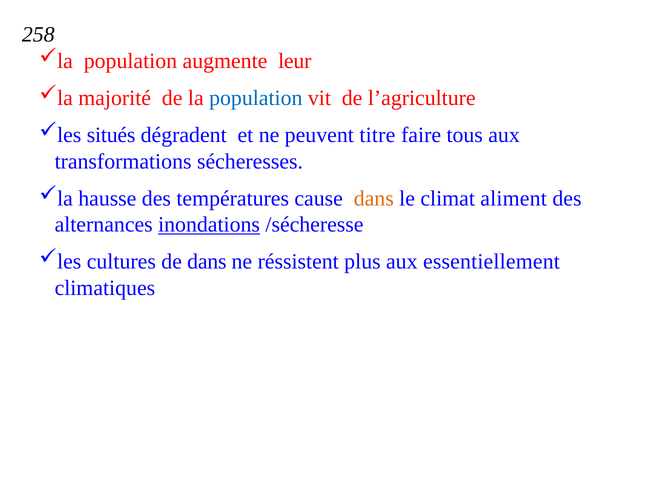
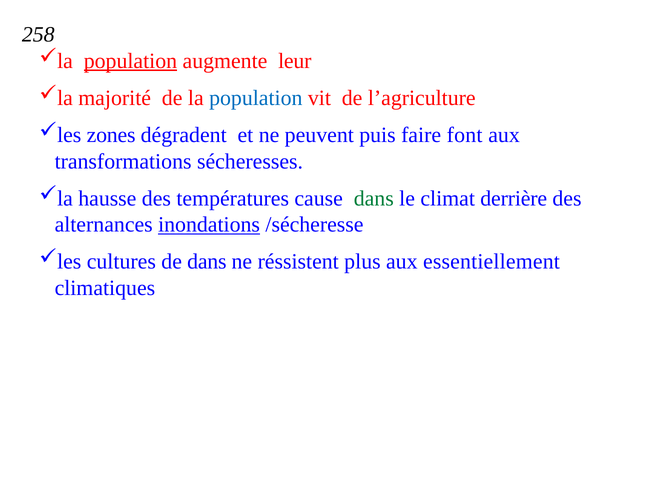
population underline: none -> present (130, 61)
situés: situés -> zones (111, 135)
titre: titre -> puis (377, 135)
tous: tous -> font (465, 135)
dans colour: orange -> green (374, 199)
aliment: aliment -> derrière (514, 199)
